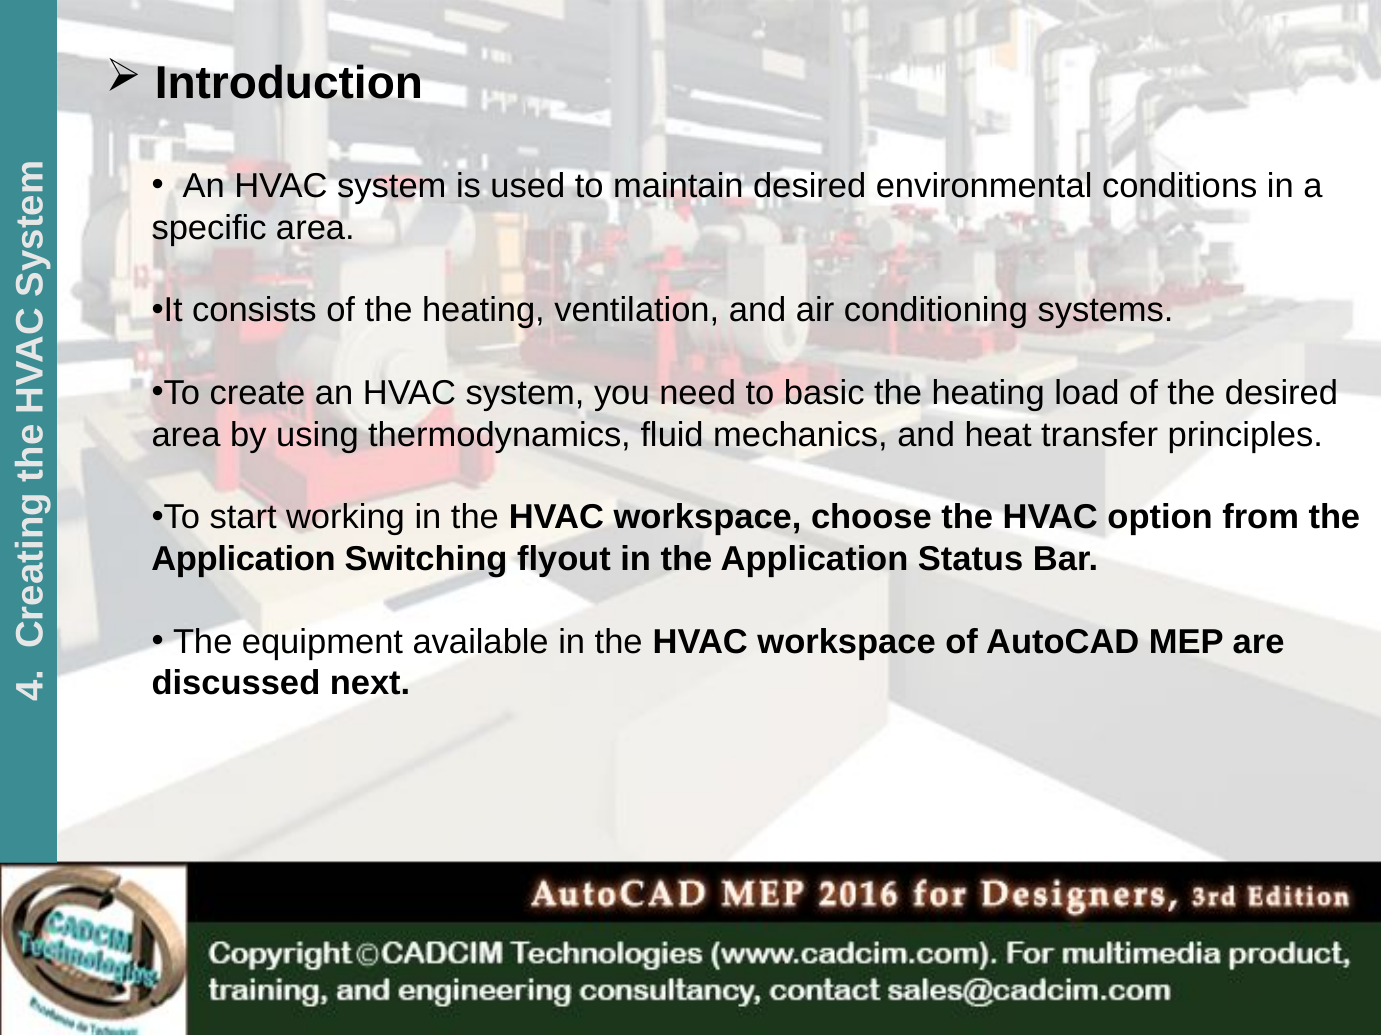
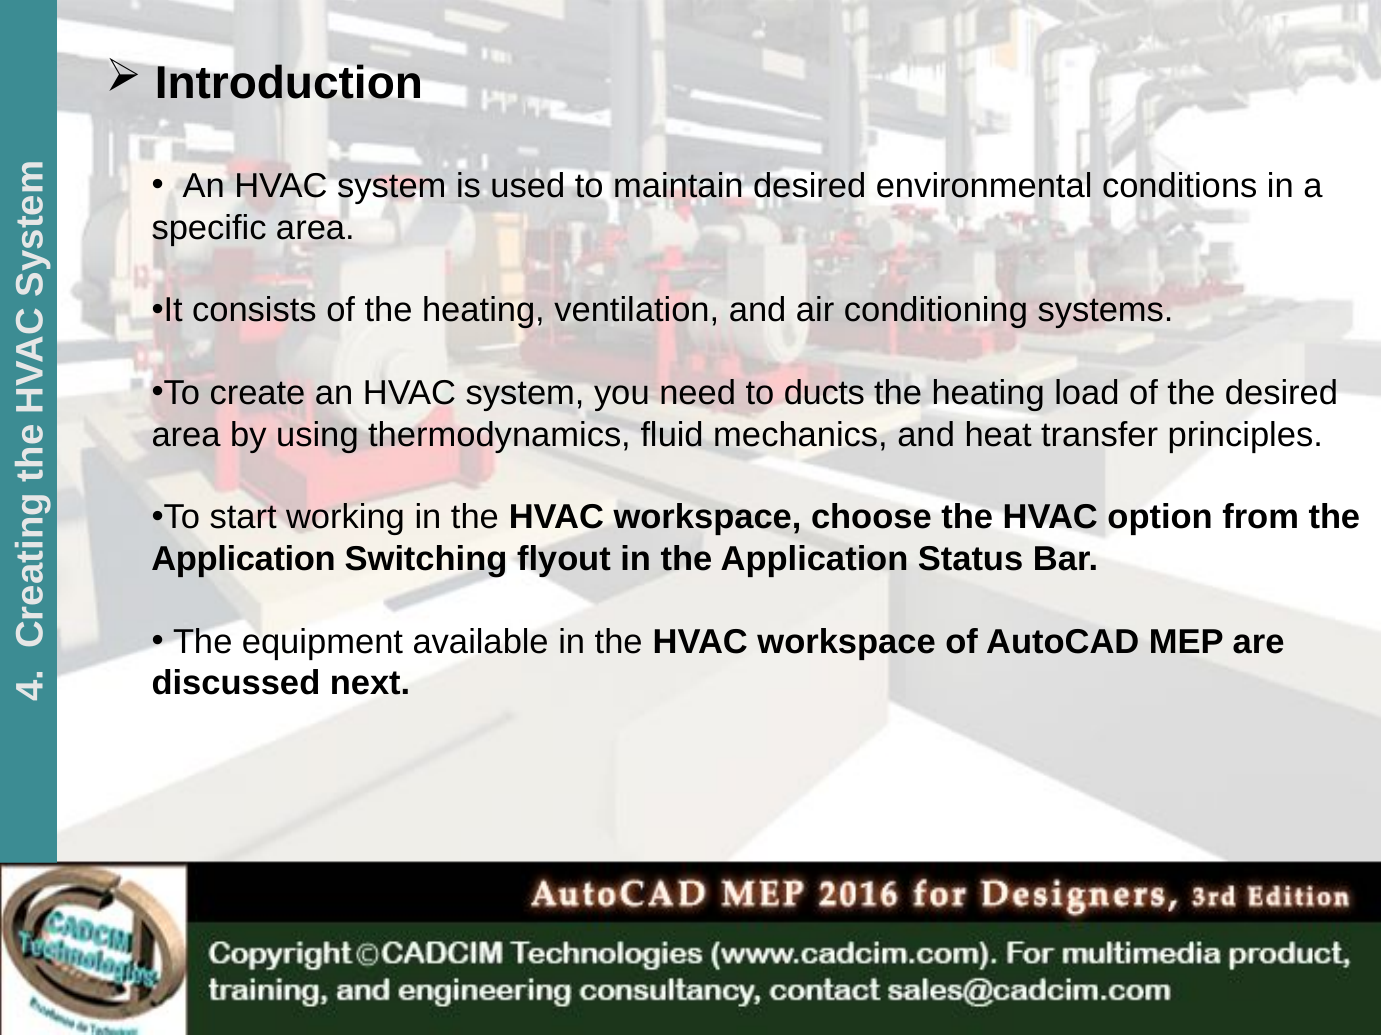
basic: basic -> ducts (824, 394)
